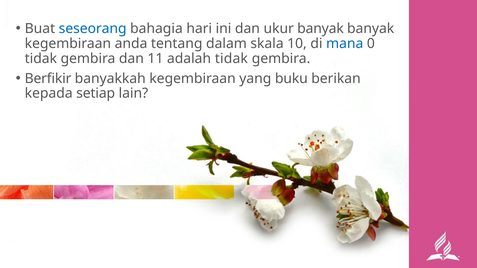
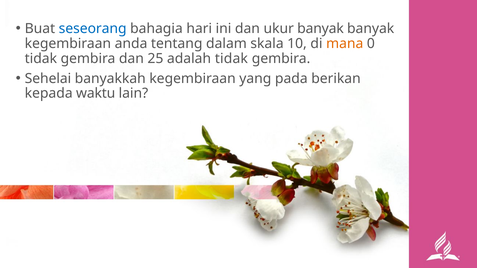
mana colour: blue -> orange (345, 44)
11: 11 -> 25 (155, 59)
Berfikir: Berfikir -> Sehelai (48, 79)
buku: buku -> pada (291, 79)
setiap: setiap -> waktu (96, 94)
